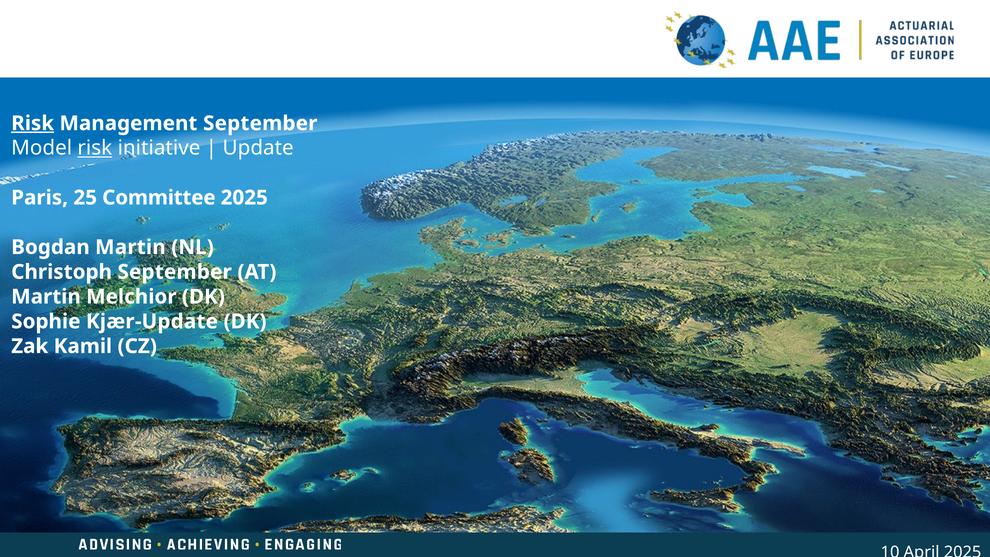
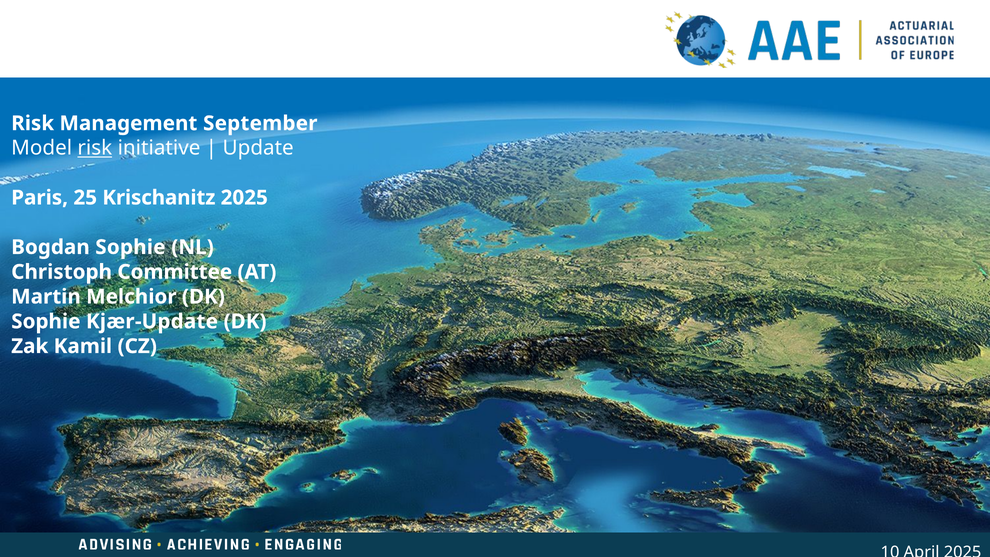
Risk underline: present -> none (33, 123)
Committee: Committee -> Krischanitz (159, 198)
Bogdan Martin: Martin -> Sophie (130, 247)
Christoph September: September -> Committee (175, 272)
